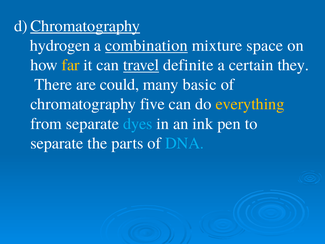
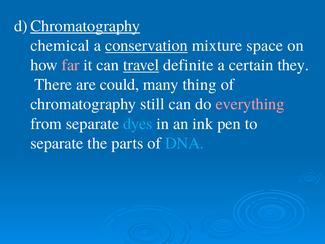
hydrogen: hydrogen -> chemical (60, 46)
combination: combination -> conservation (146, 46)
far colour: yellow -> pink (71, 65)
basic: basic -> thing (200, 85)
five: five -> still (152, 104)
everything colour: yellow -> pink (250, 104)
